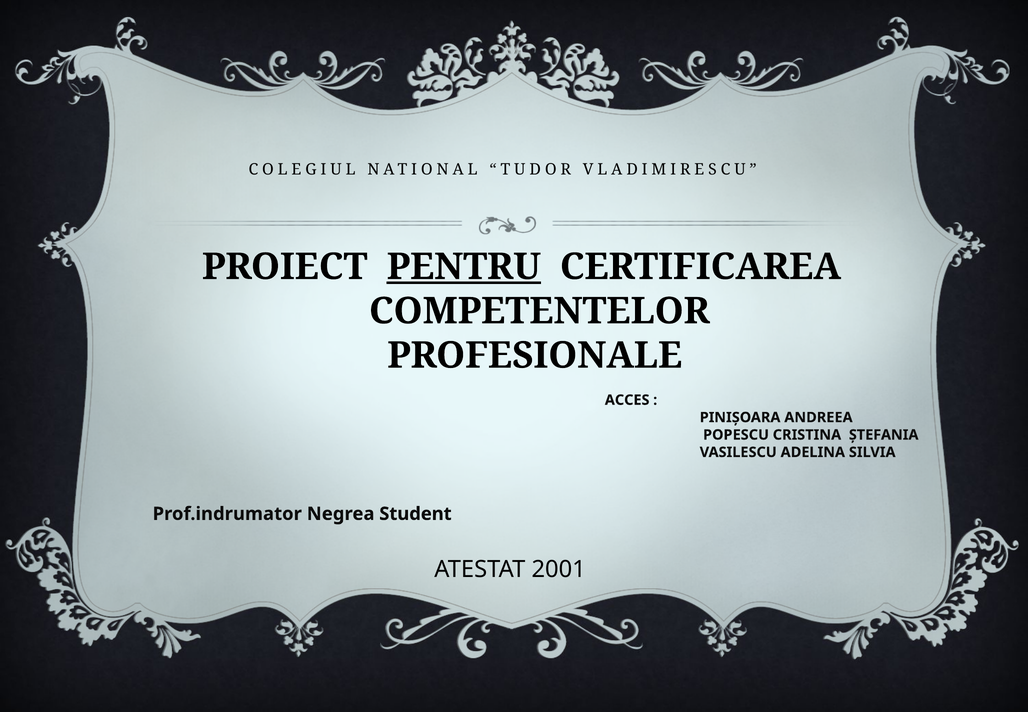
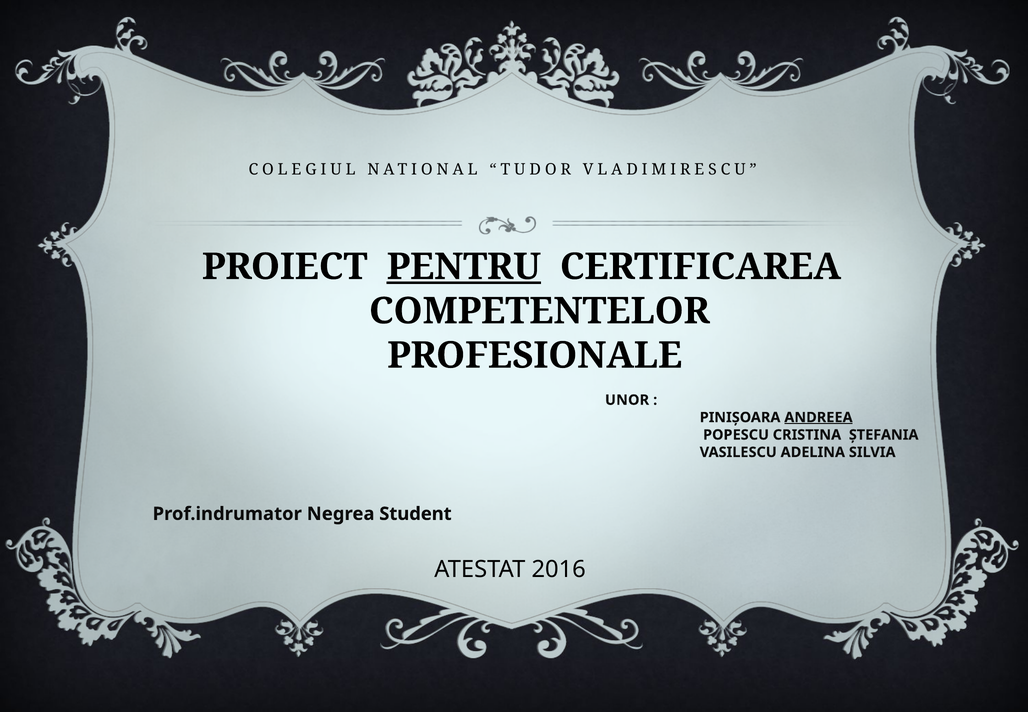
ACCES: ACCES -> UNOR (627, 400)
ANDREEA underline: none -> present (818, 417)
2001: 2001 -> 2016 (559, 569)
